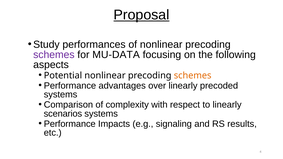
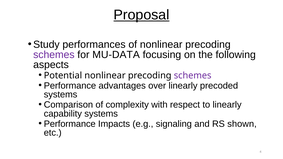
schemes colour: orange -> purple (193, 76)
scenarios: scenarios -> capability (63, 114)
results: results -> shown (242, 124)
